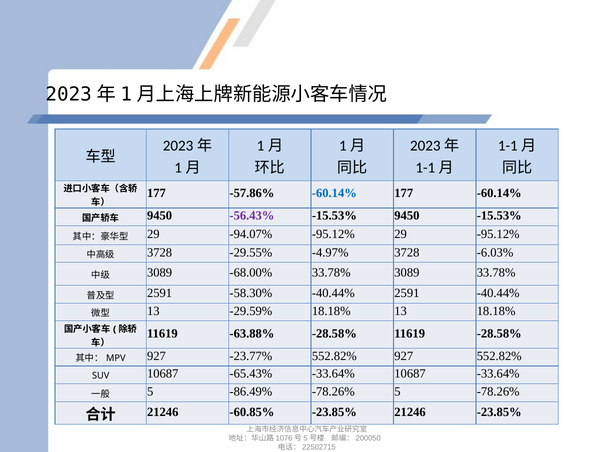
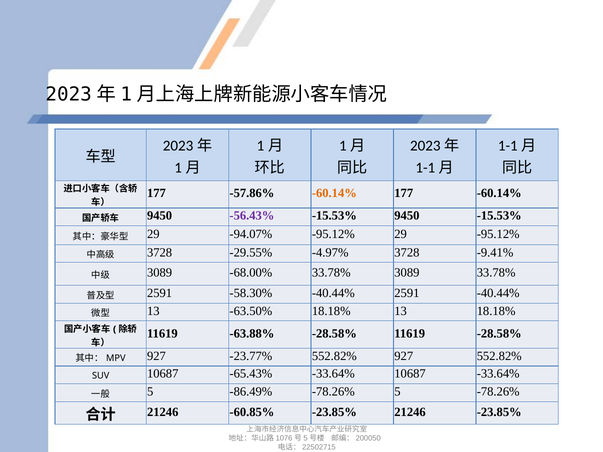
-60.14% colour: blue -> orange (334, 193)
-6.03%: -6.03% -> -9.41% (495, 253)
-29.59%: -29.59% -> -63.50% (251, 311)
